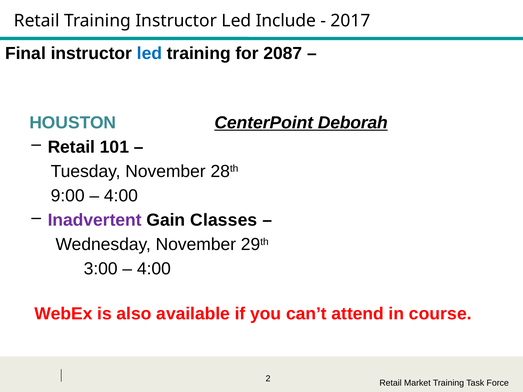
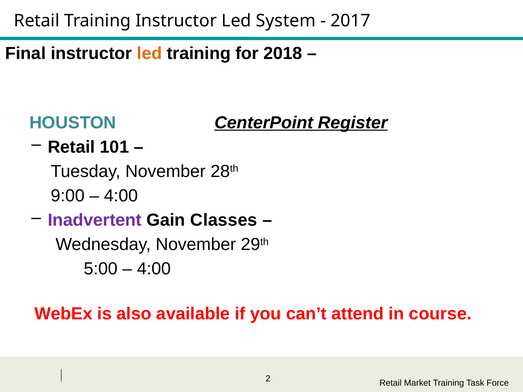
Include: Include -> System (286, 21)
led colour: blue -> orange (149, 54)
2087: 2087 -> 2018 (283, 54)
Deborah: Deborah -> Register (353, 123)
3:00: 3:00 -> 5:00 (101, 269)
